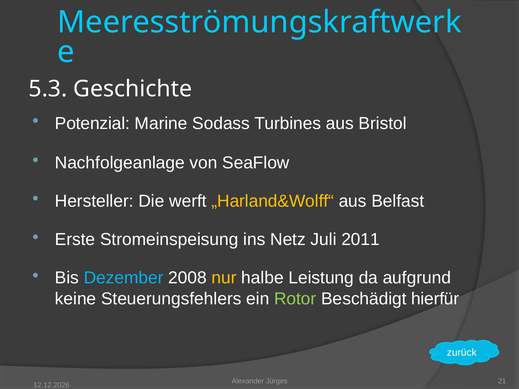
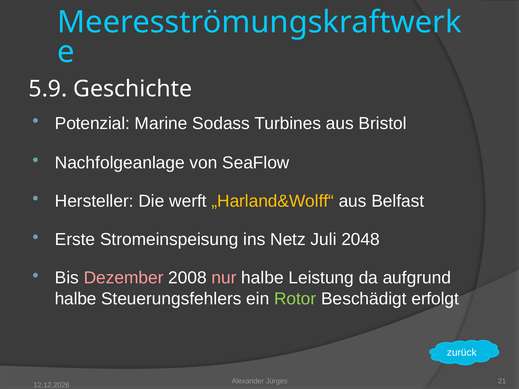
5.3: 5.3 -> 5.9 (48, 89)
2011: 2011 -> 2048 (361, 240)
Dezember colour: light blue -> pink (124, 278)
nur colour: yellow -> pink (224, 278)
keine: keine -> halbe (76, 299)
hierfür: hierfür -> erfolgt (435, 299)
